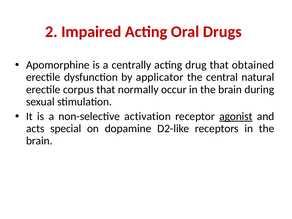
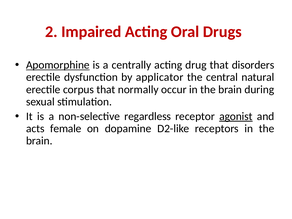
Apomorphine underline: none -> present (58, 65)
obtained: obtained -> disorders (253, 65)
activation: activation -> regardless (148, 116)
special: special -> female (66, 129)
